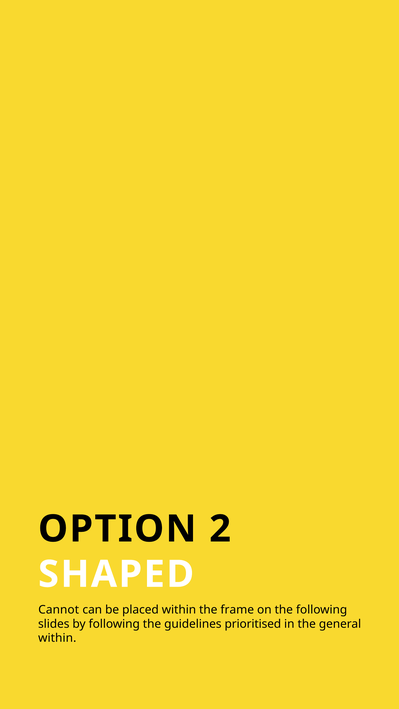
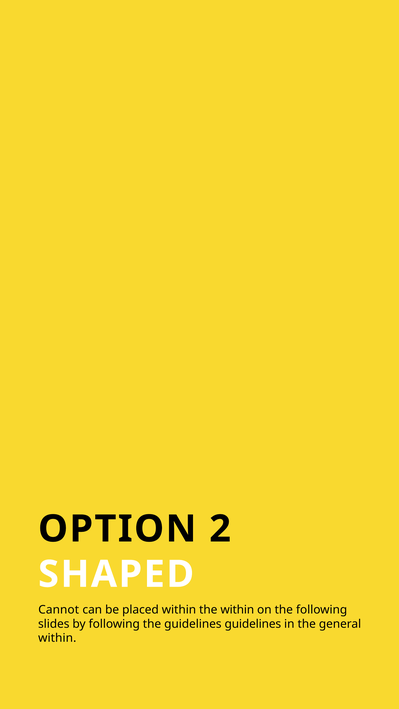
the frame: frame -> within (237, 610)
guidelines prioritised: prioritised -> guidelines (253, 624)
